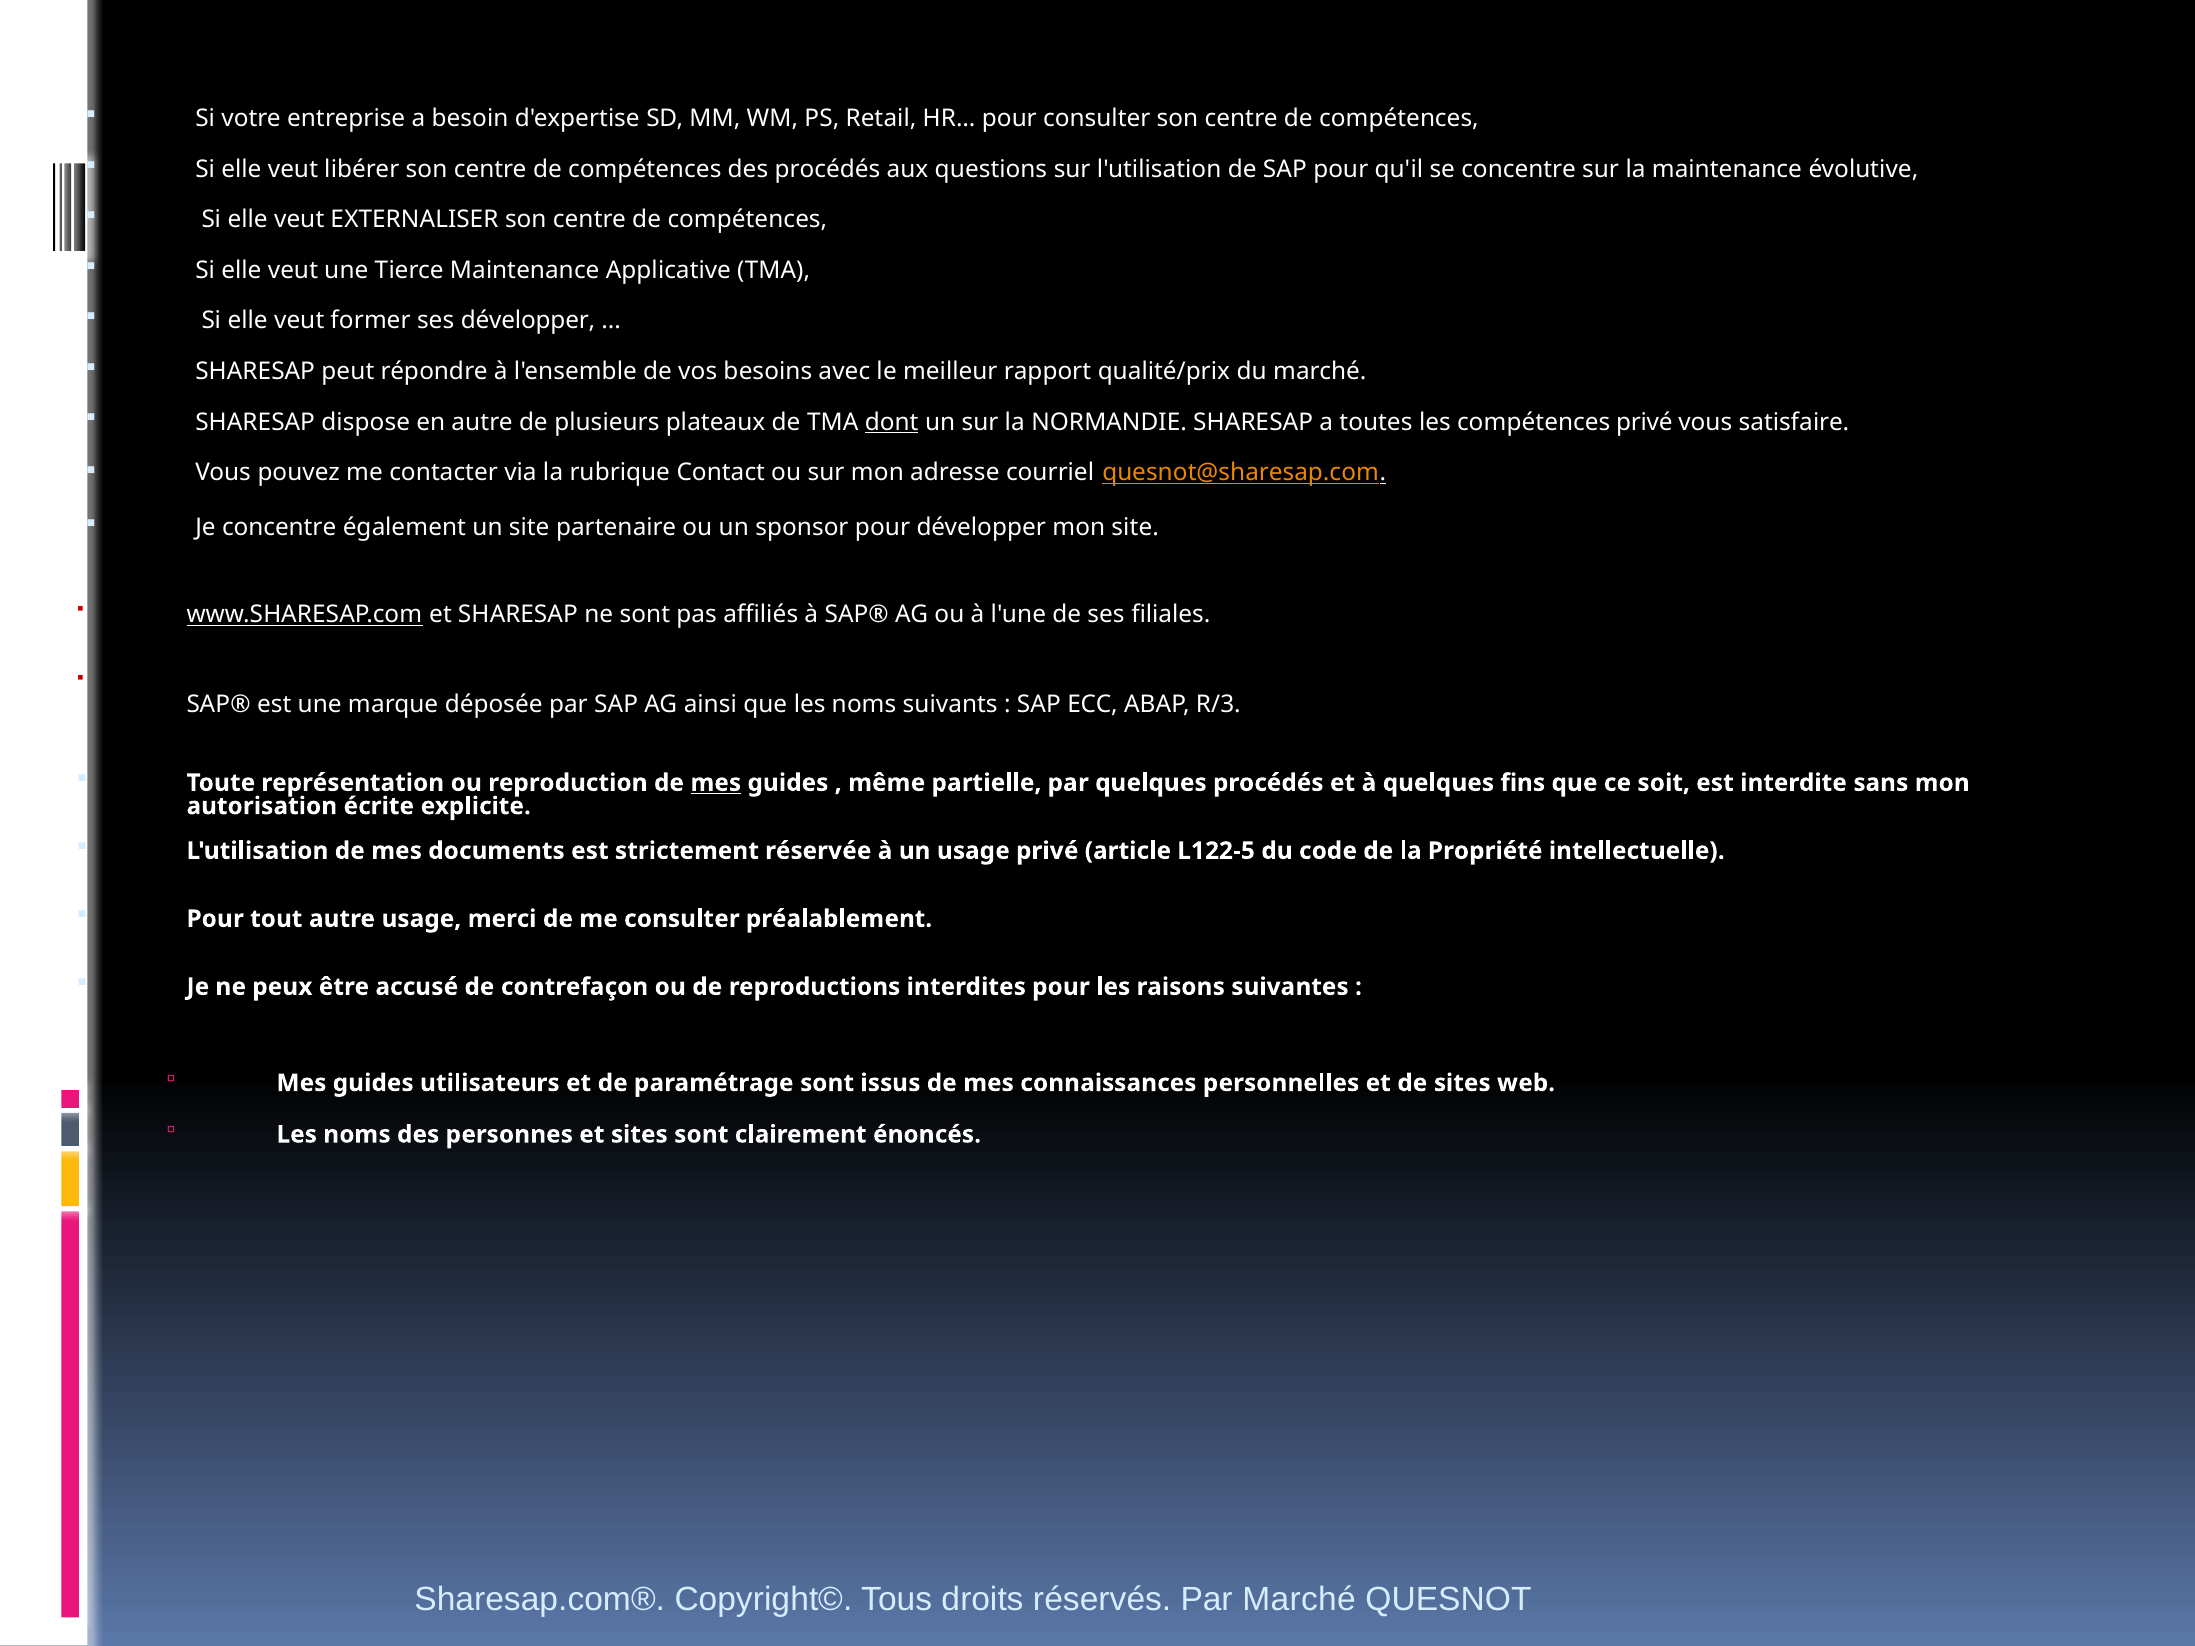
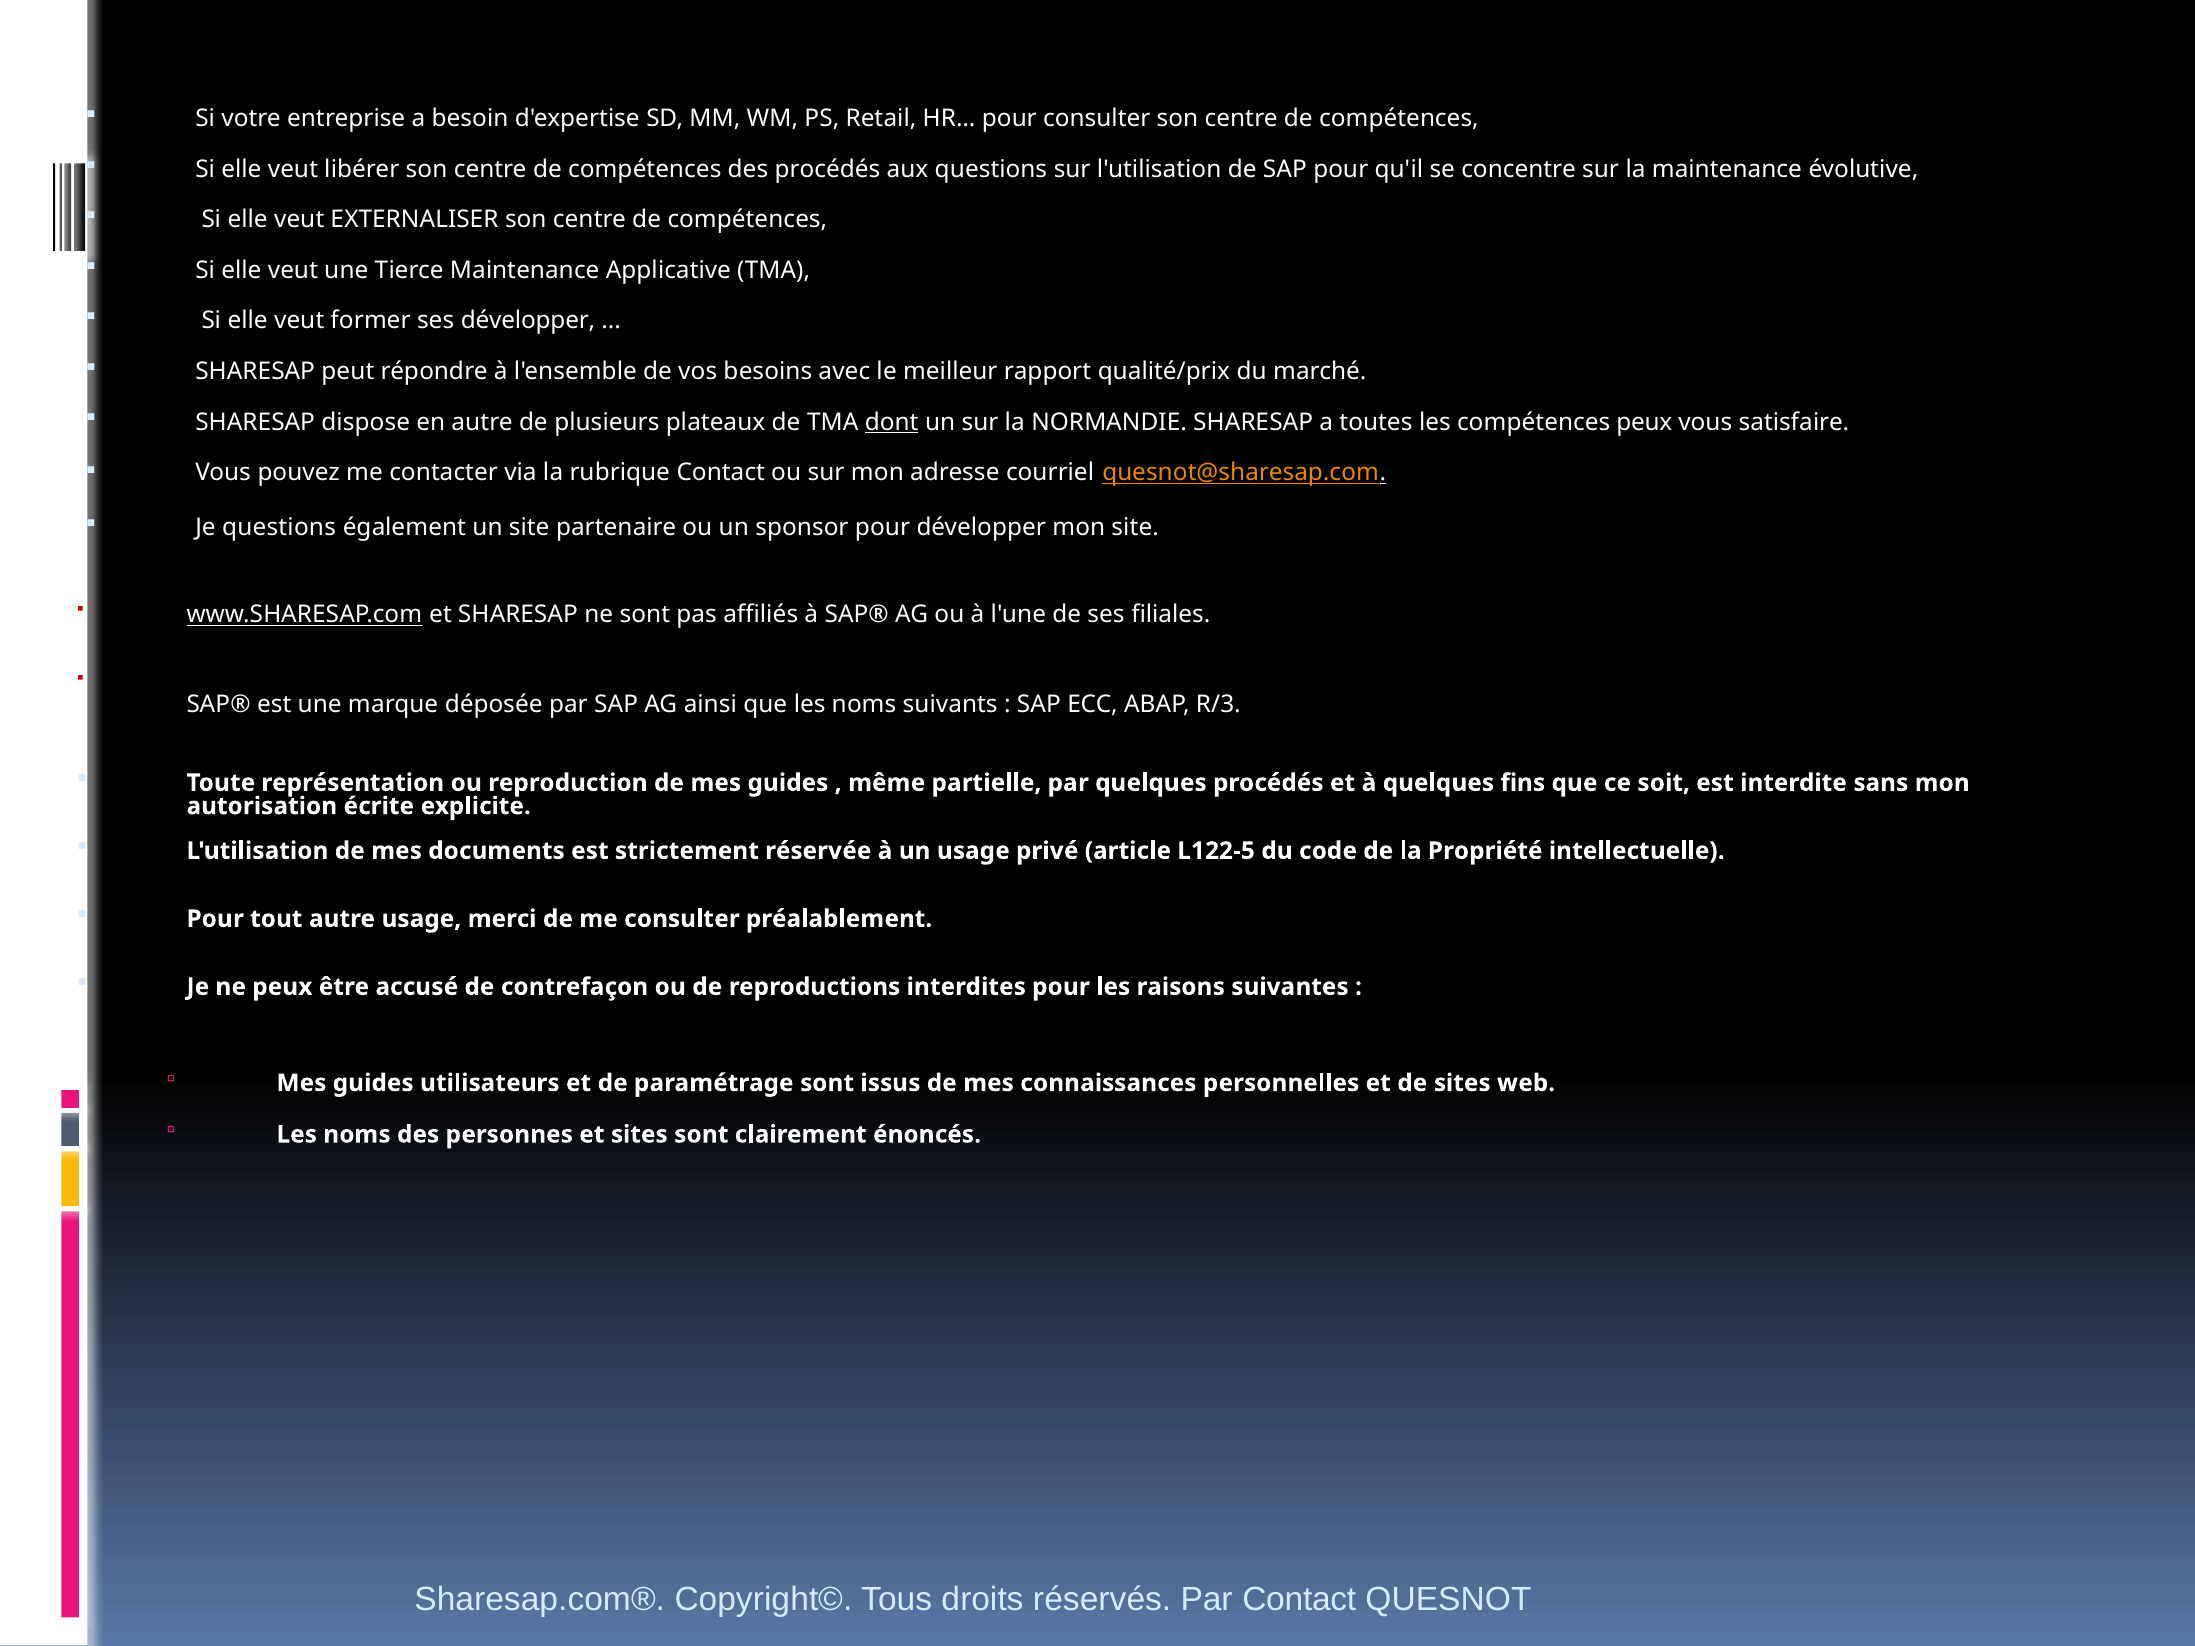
compétences privé: privé -> peux (1644, 422)
Je concentre: concentre -> questions (279, 528)
mes underline: present -> none (716, 783)
Par Marché: Marché -> Contact (1299, 1600)
